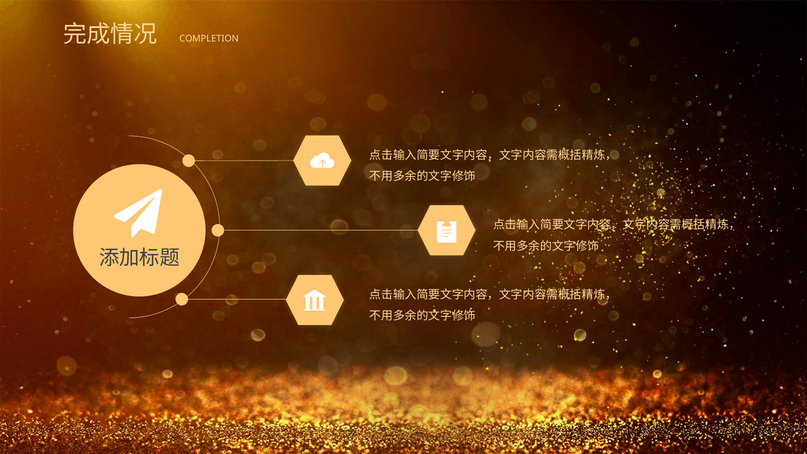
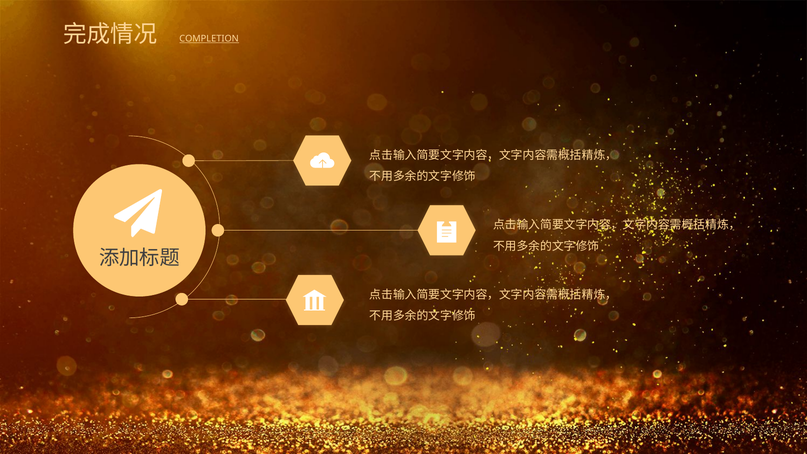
COMPLETION underline: none -> present (209, 39)
